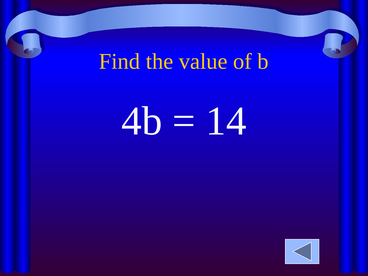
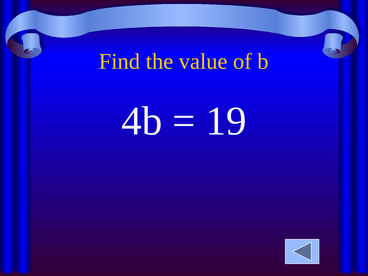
14: 14 -> 19 (226, 121)
